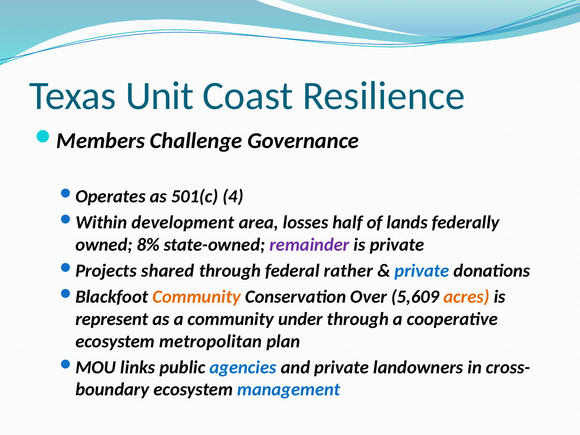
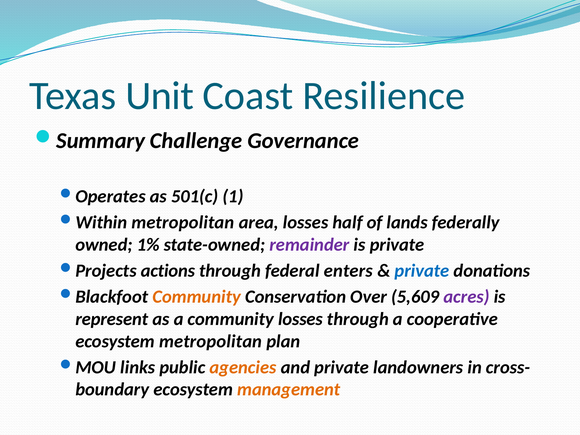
Members: Members -> Summary (101, 141)
4: 4 -> 1 (233, 196)
development: development -> metropolitan (183, 222)
8%: 8% -> 1% (148, 245)
shared: shared -> actions (168, 271)
rather: rather -> enters (348, 271)
acres colour: orange -> purple (466, 297)
community under: under -> losses (300, 319)
agencies colour: blue -> orange (243, 367)
management colour: blue -> orange (289, 390)
